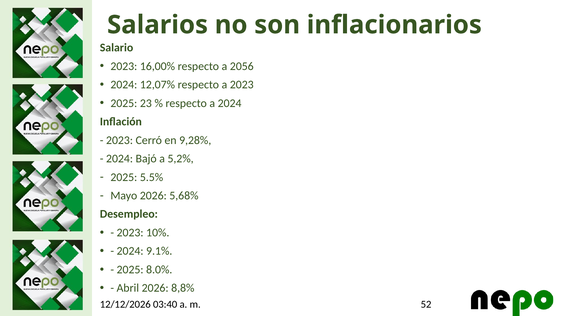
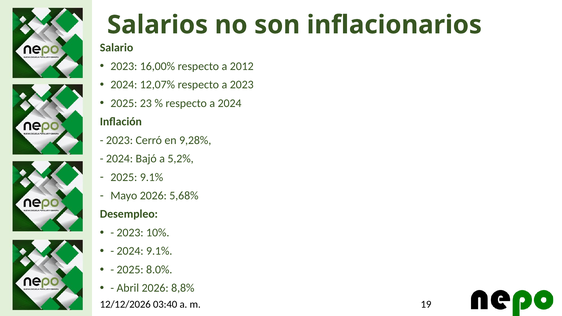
2056: 2056 -> 2012 (242, 66)
2025 5.5%: 5.5% -> 9.1% (152, 177)
52: 52 -> 19 (426, 304)
